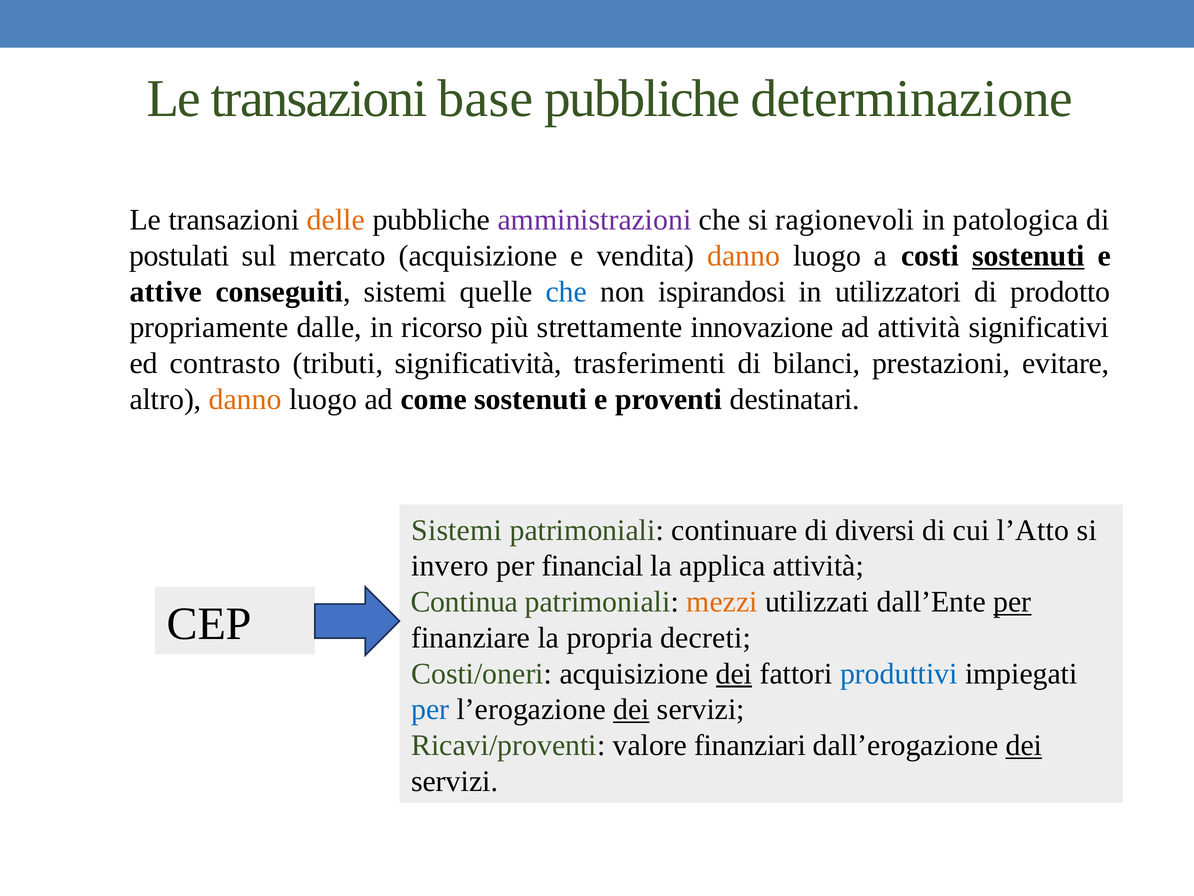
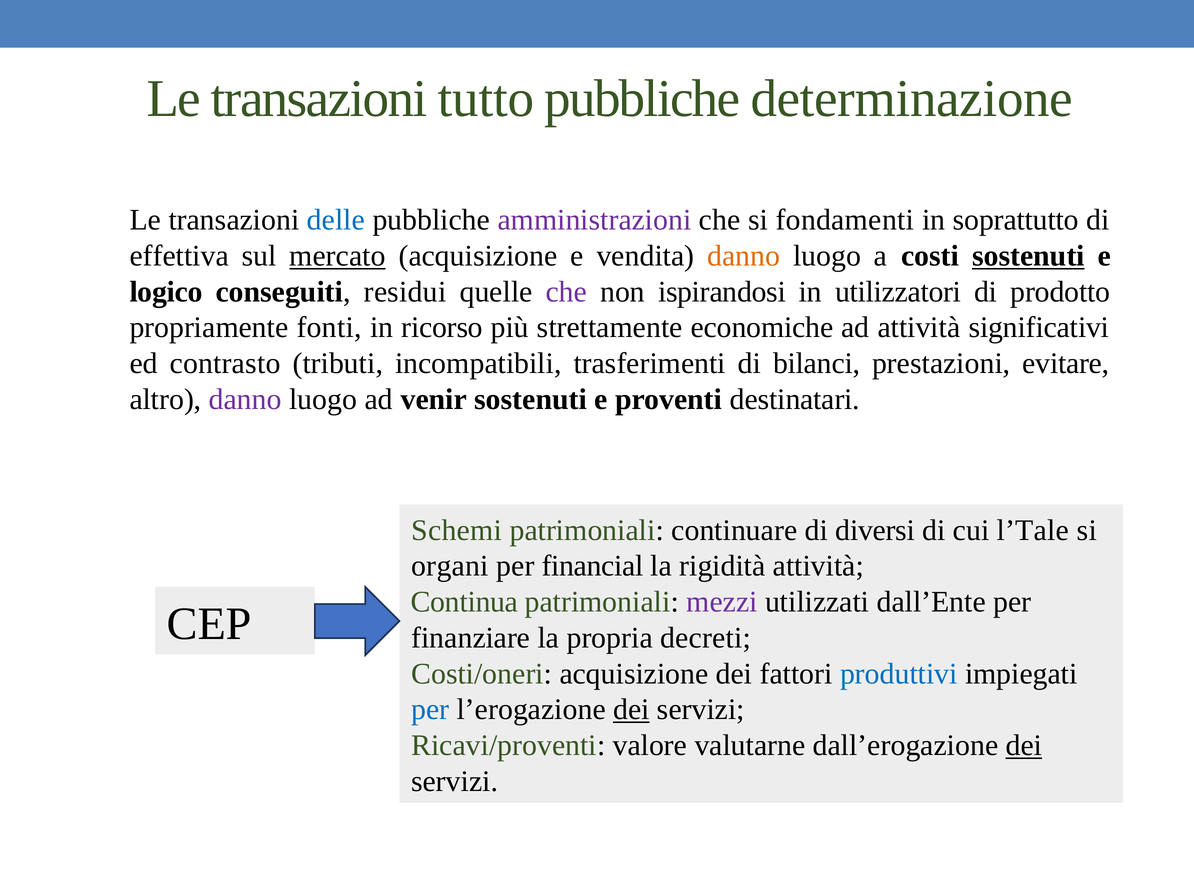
base: base -> tutto (486, 99)
delle colour: orange -> blue (336, 220)
ragionevoli: ragionevoli -> fondamenti (845, 220)
patologica: patologica -> soprattutto (1016, 220)
postulati: postulati -> effettiva (179, 256)
mercato underline: none -> present (338, 256)
attive: attive -> logico (166, 292)
conseguiti sistemi: sistemi -> residui (405, 292)
che colour: blue -> purple (566, 292)
dalle: dalle -> fonti (329, 327)
innovazione: innovazione -> economiche (762, 327)
significatività: significatività -> incompatibili (478, 363)
danno colour: orange -> purple (245, 399)
come: come -> venir (434, 399)
Sistemi: Sistemi -> Schemi (457, 530)
l’Atto: l’Atto -> l’Tale (1033, 530)
invero: invero -> organi (450, 566)
applica: applica -> rigidità (722, 566)
mezzi colour: orange -> purple (722, 602)
per underline: present -> none (1012, 602)
dei underline: present -> none (734, 673)
finanziari: finanziari -> valutarne (750, 745)
